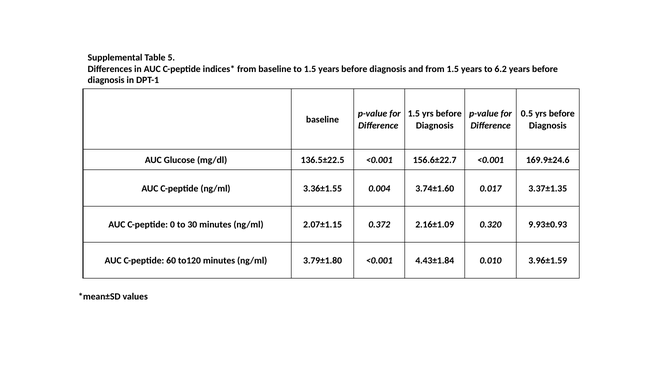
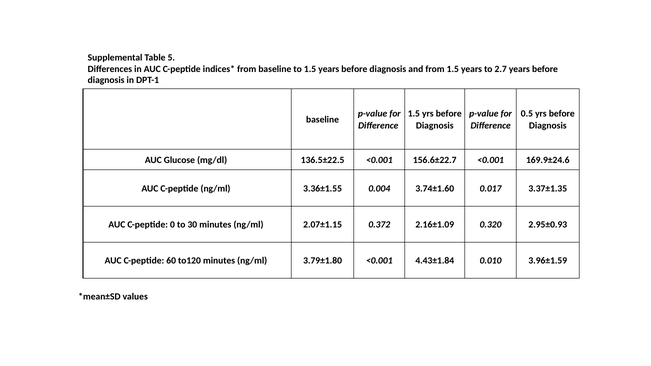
6.2: 6.2 -> 2.7 (501, 69)
9.93±0.93: 9.93±0.93 -> 2.95±0.93 (548, 225)
